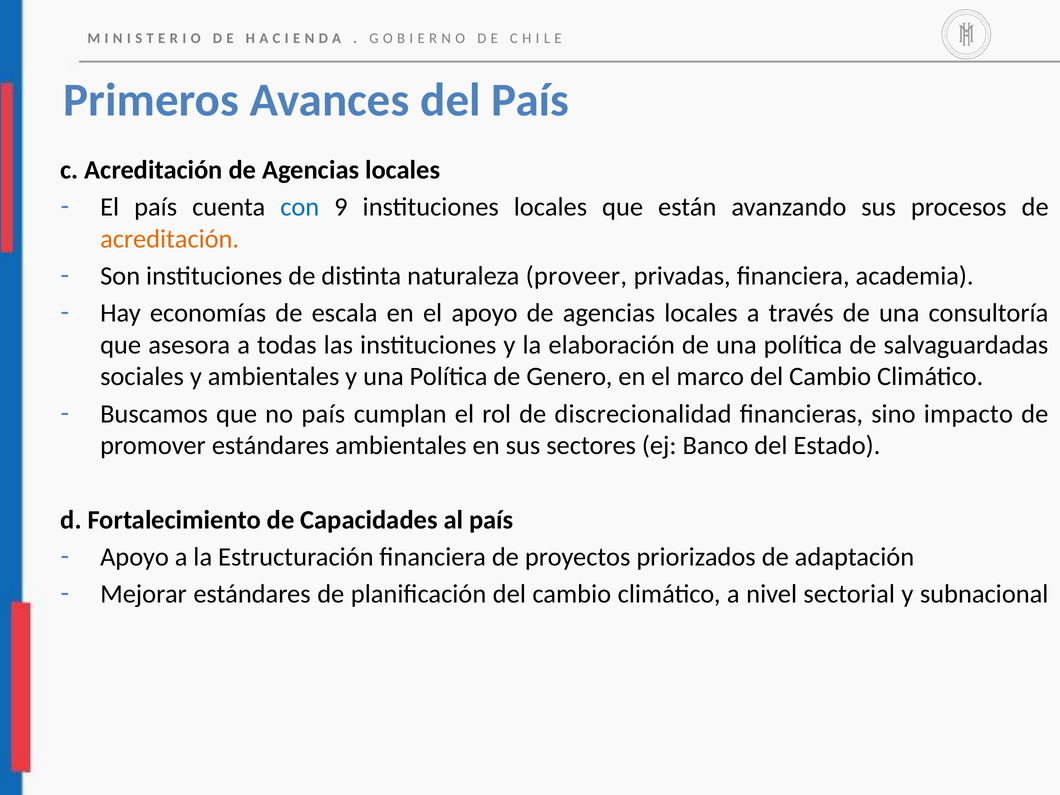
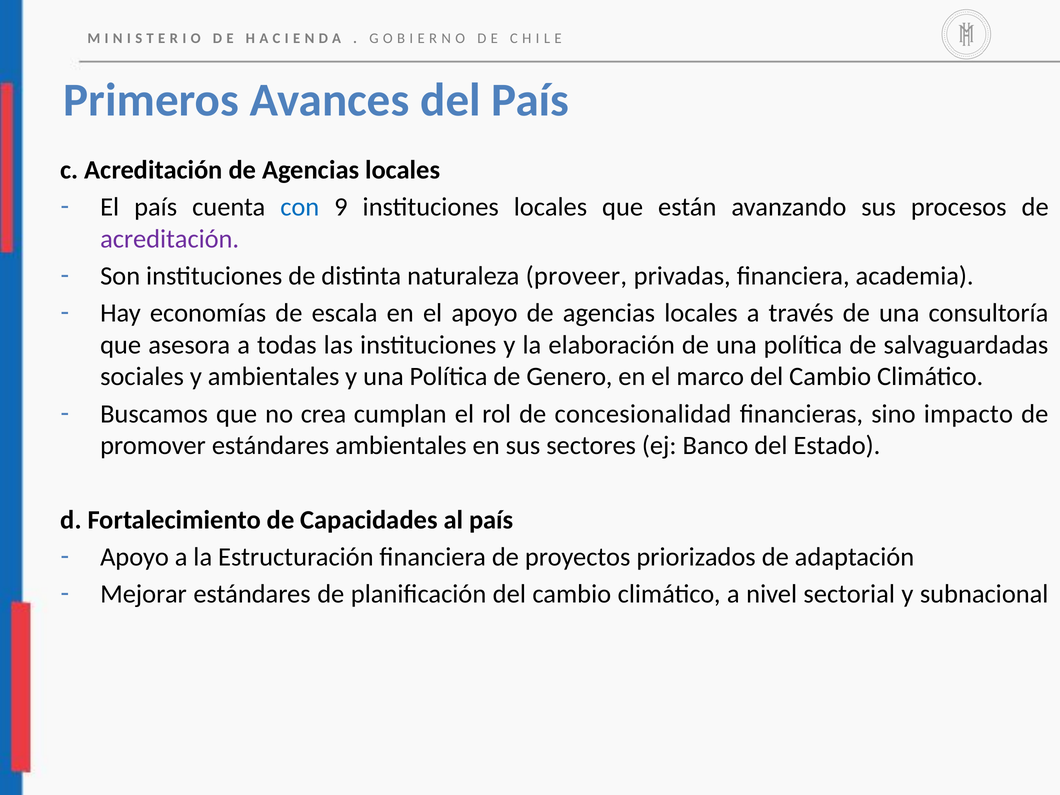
acreditación colour: orange -> purple (170, 239)
no país: país -> crea (324, 414)
discrecionalidad: discrecionalidad -> concesionalidad (643, 414)
